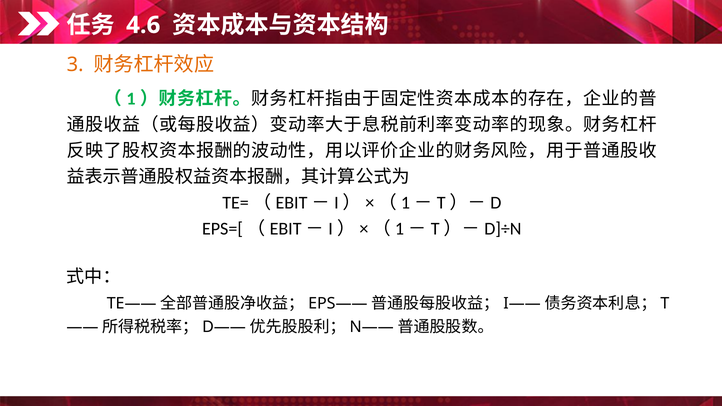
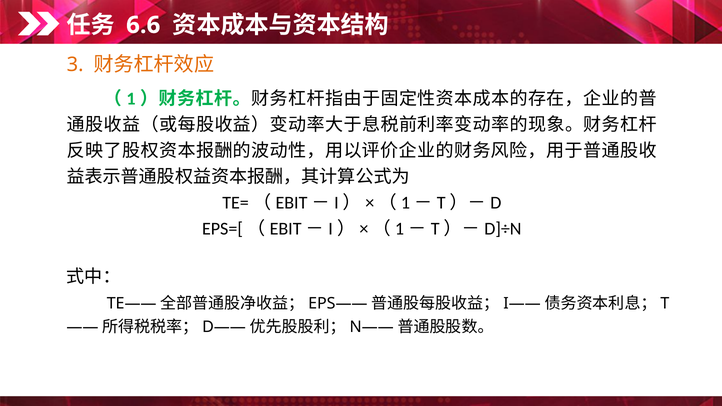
4.6: 4.6 -> 6.6 (143, 25)
